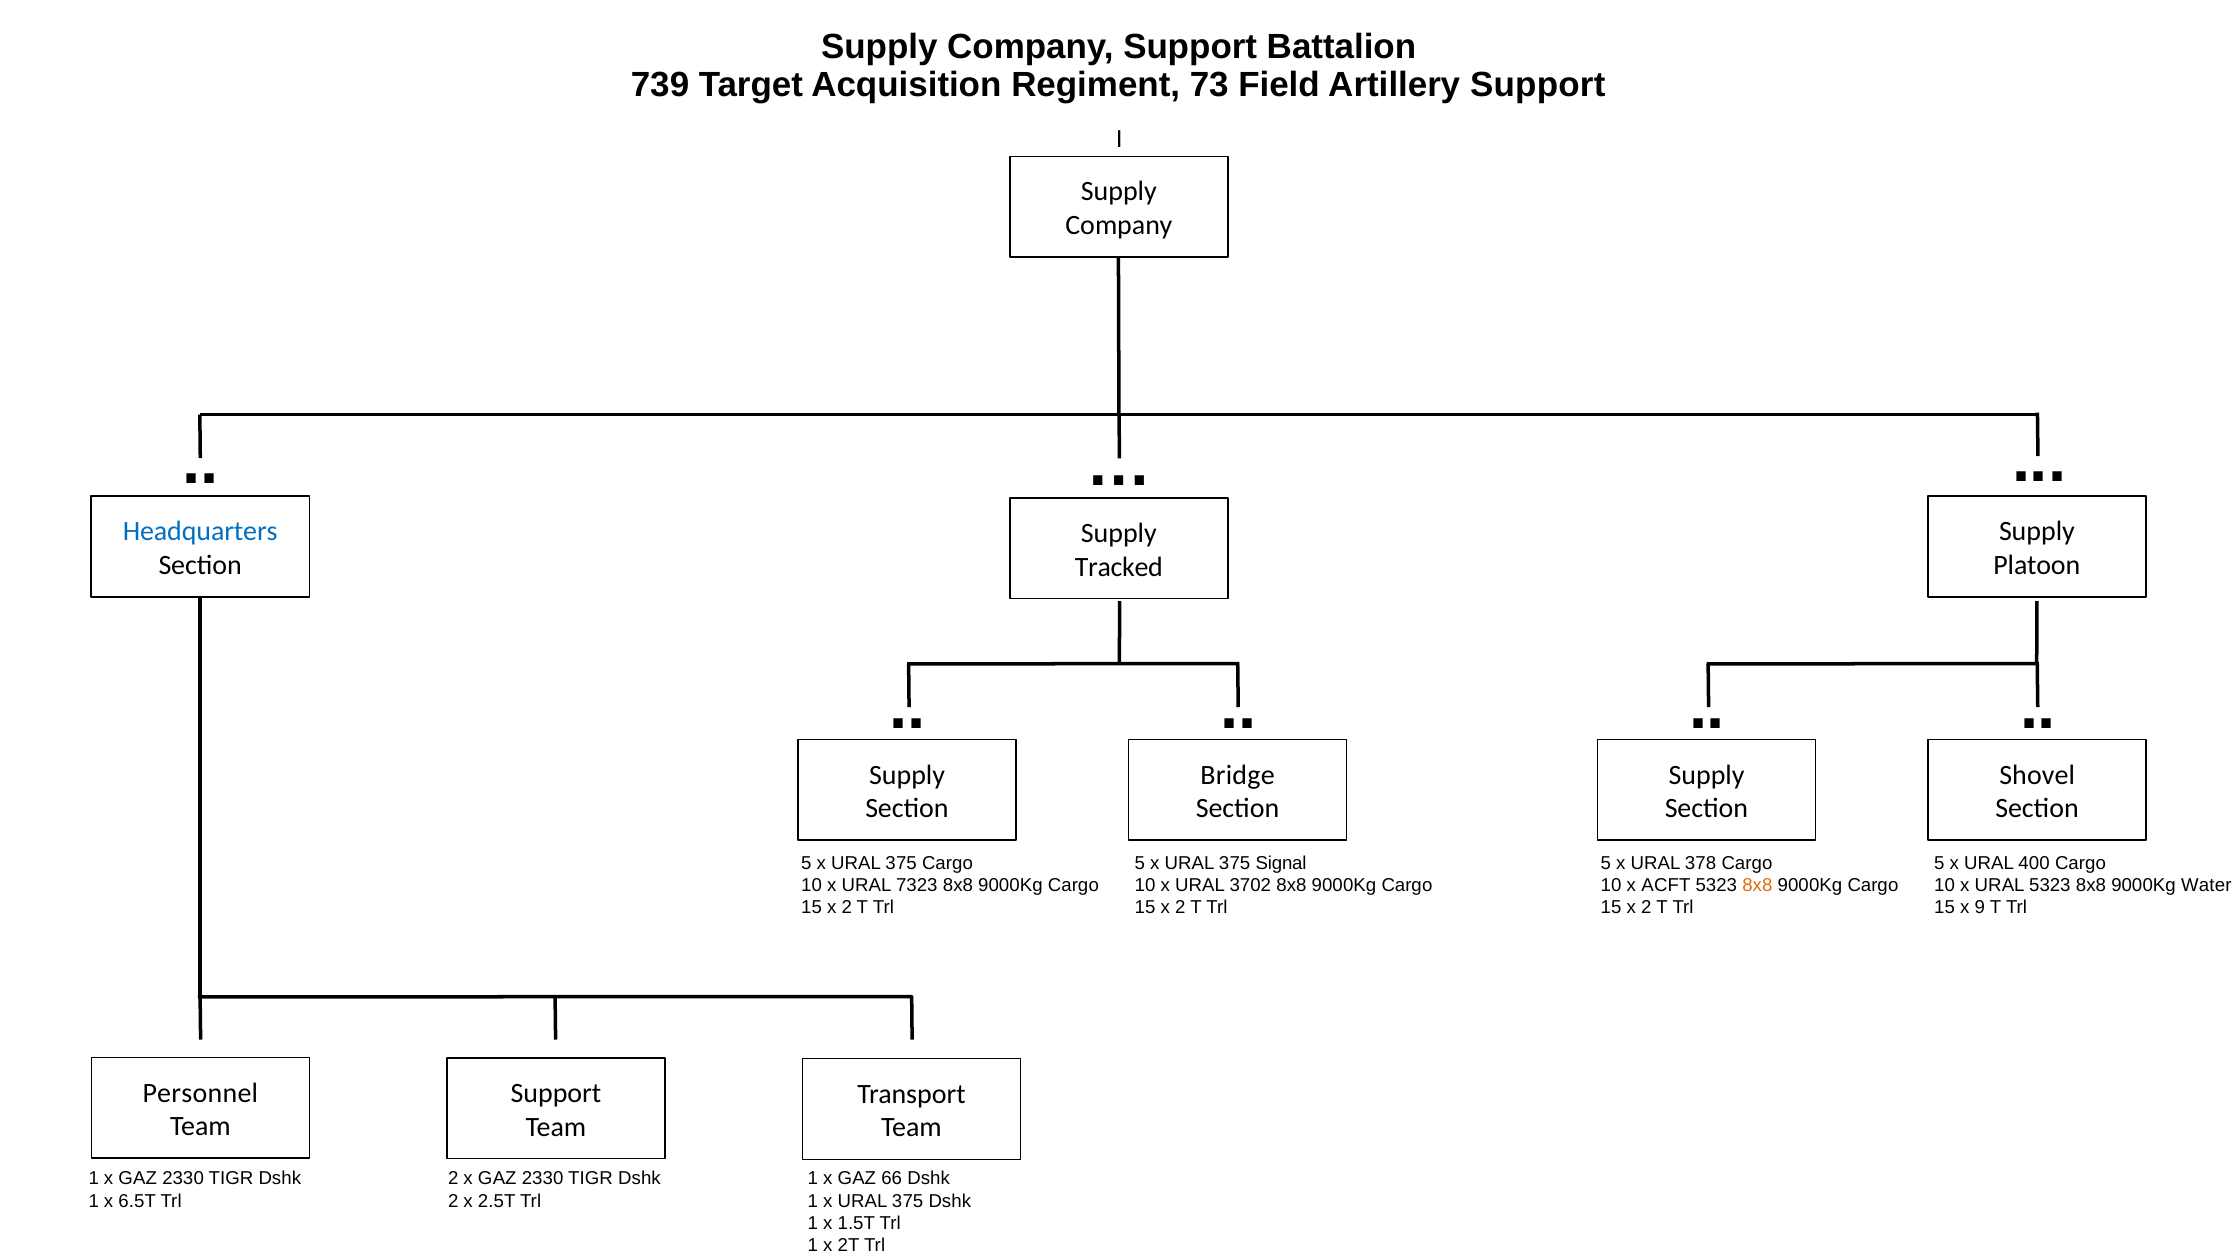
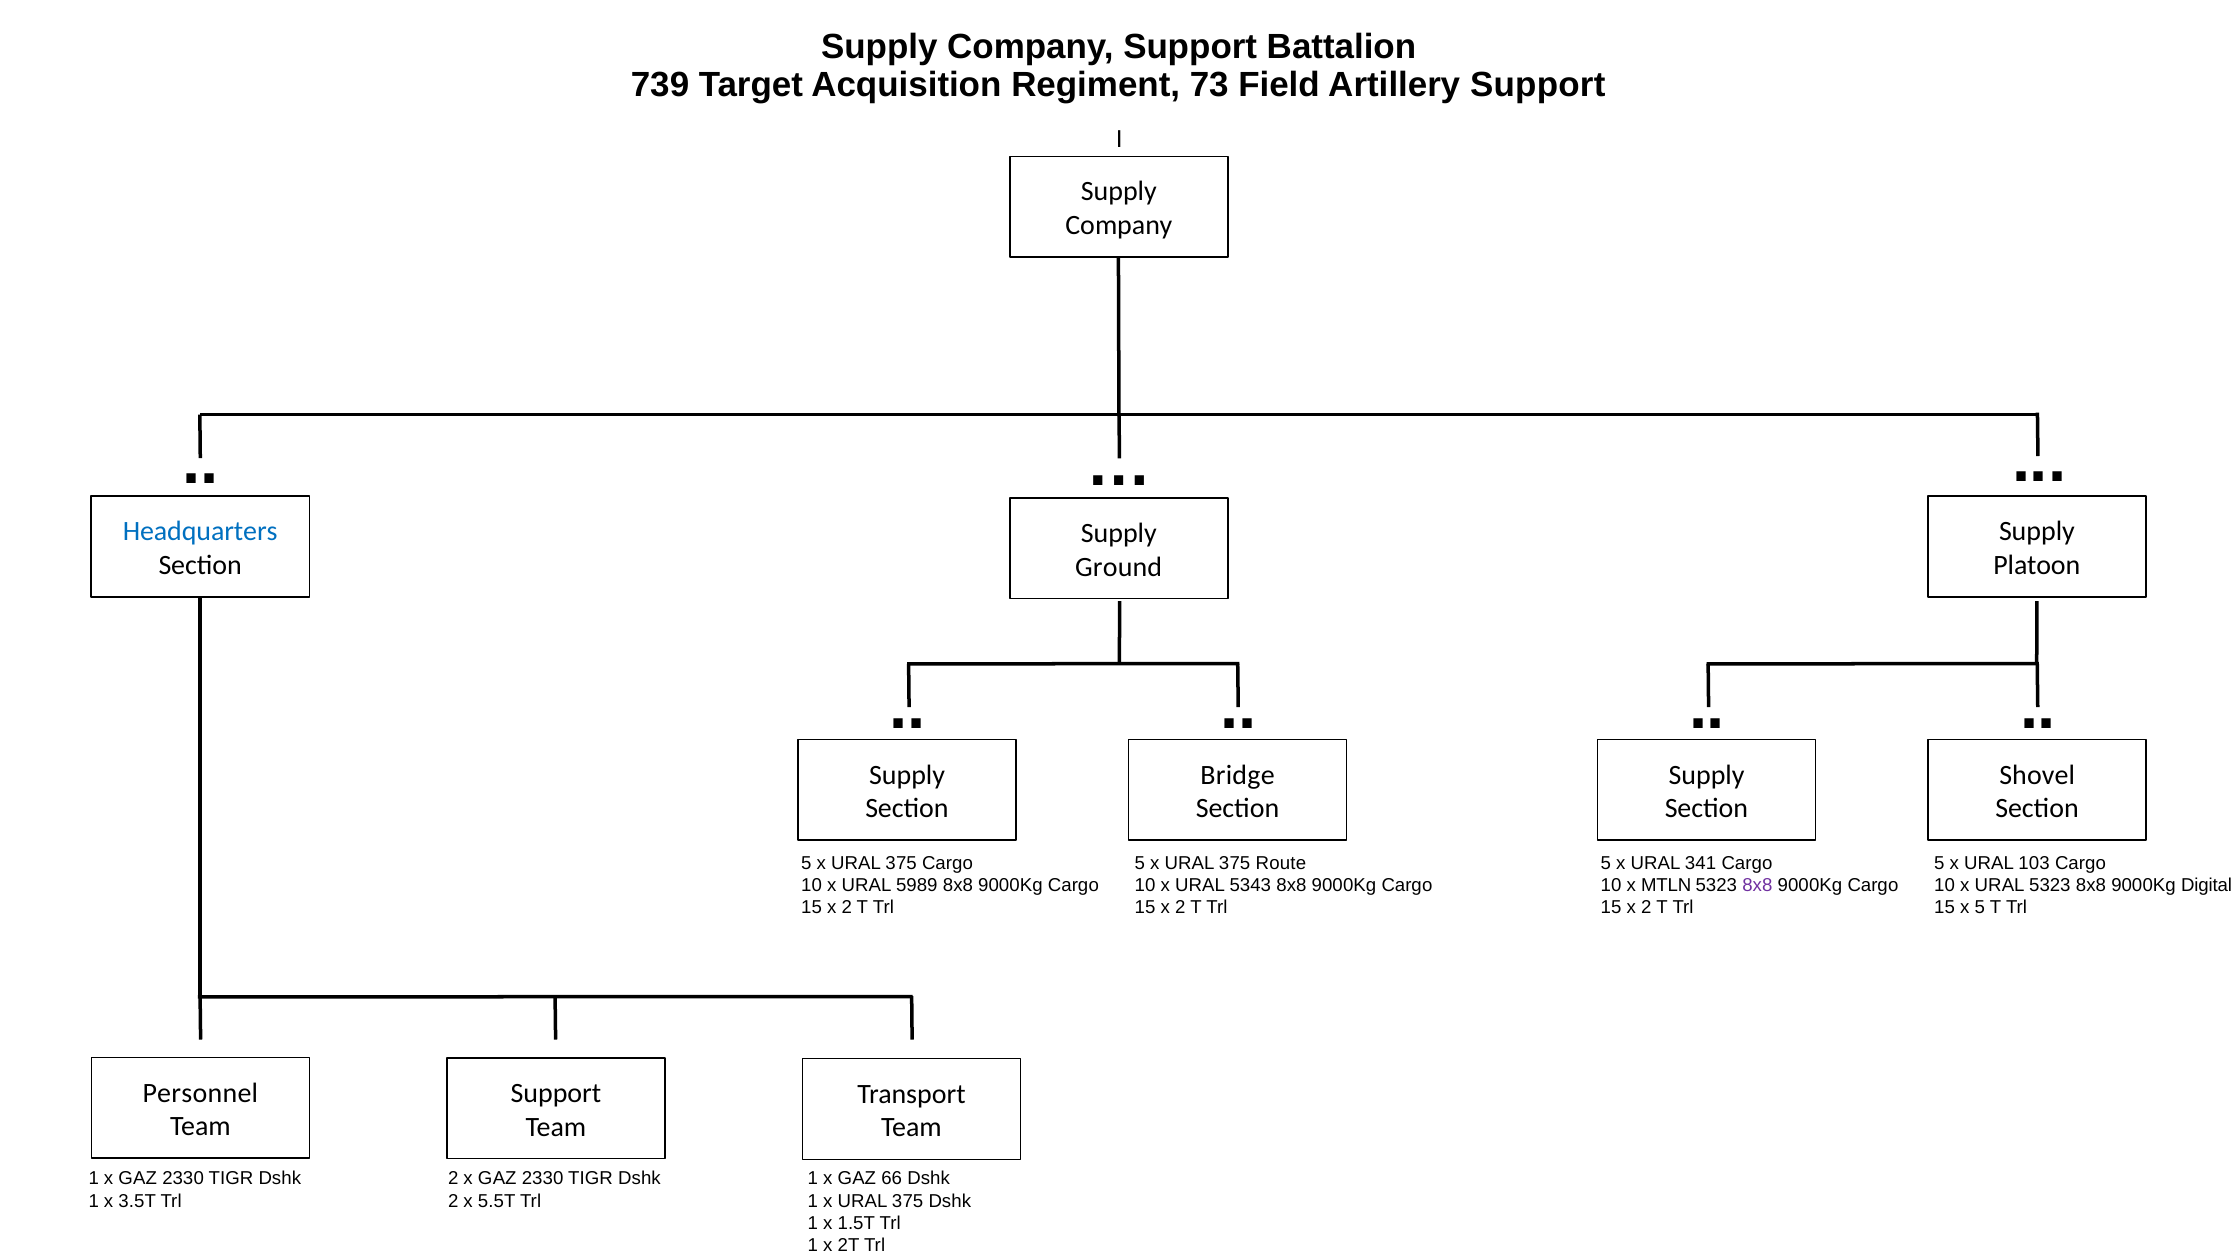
Tracked: Tracked -> Ground (1119, 567)
Signal: Signal -> Route (1281, 863)
378: 378 -> 341 (1701, 863)
400: 400 -> 103 (2034, 863)
7323: 7323 -> 5989 (917, 885)
3702: 3702 -> 5343 (1250, 885)
ACFT: ACFT -> MTLN (1666, 885)
8x8 colour: orange -> purple (1757, 885)
Water: Water -> Digital (2207, 885)
x 9: 9 -> 5 (1980, 908)
6.5T: 6.5T -> 3.5T (137, 1201)
2.5T: 2.5T -> 5.5T (497, 1201)
